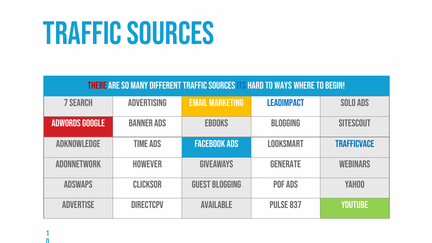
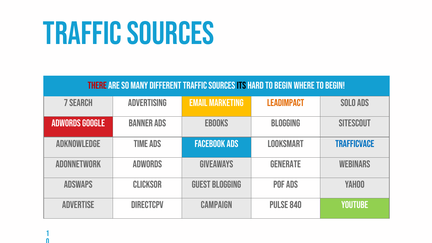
its colour: blue -> black (241, 86)
hard to ways: ways -> begin (283, 86)
leadimpact colour: blue -> orange (286, 103)
adonnetwork however: however -> adwords (147, 164)
available: available -> campaign (216, 205)
837: 837 -> 840 (296, 205)
